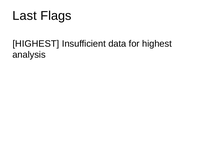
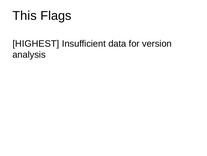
Last: Last -> This (25, 16)
for highest: highest -> version (157, 43)
